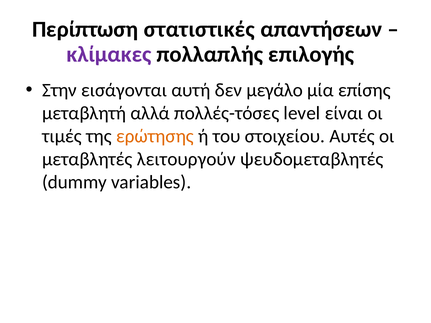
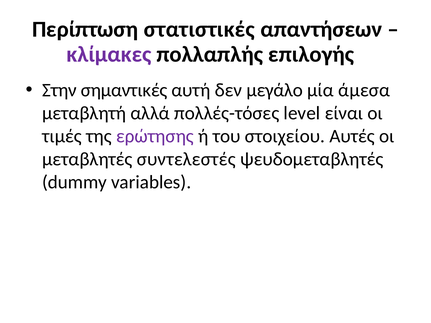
εισάγονται: εισάγονται -> σημαντικές (124, 90)
επίσης: επίσης -> άμεσα (364, 90)
ερώτησης colour: orange -> purple (155, 136)
λειτουργούν: λειτουργούν -> συντελεστές (186, 159)
